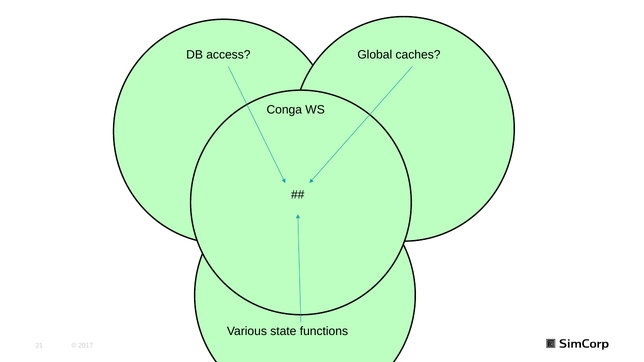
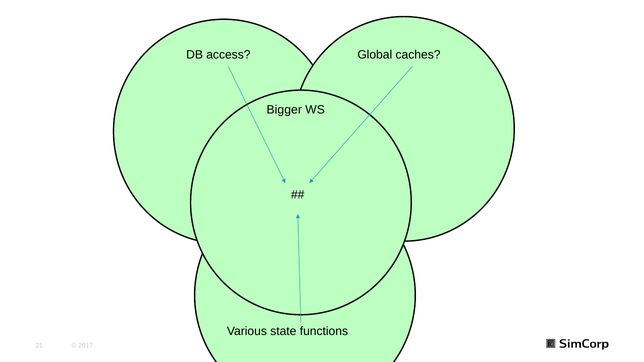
Conga: Conga -> Bigger (284, 110)
